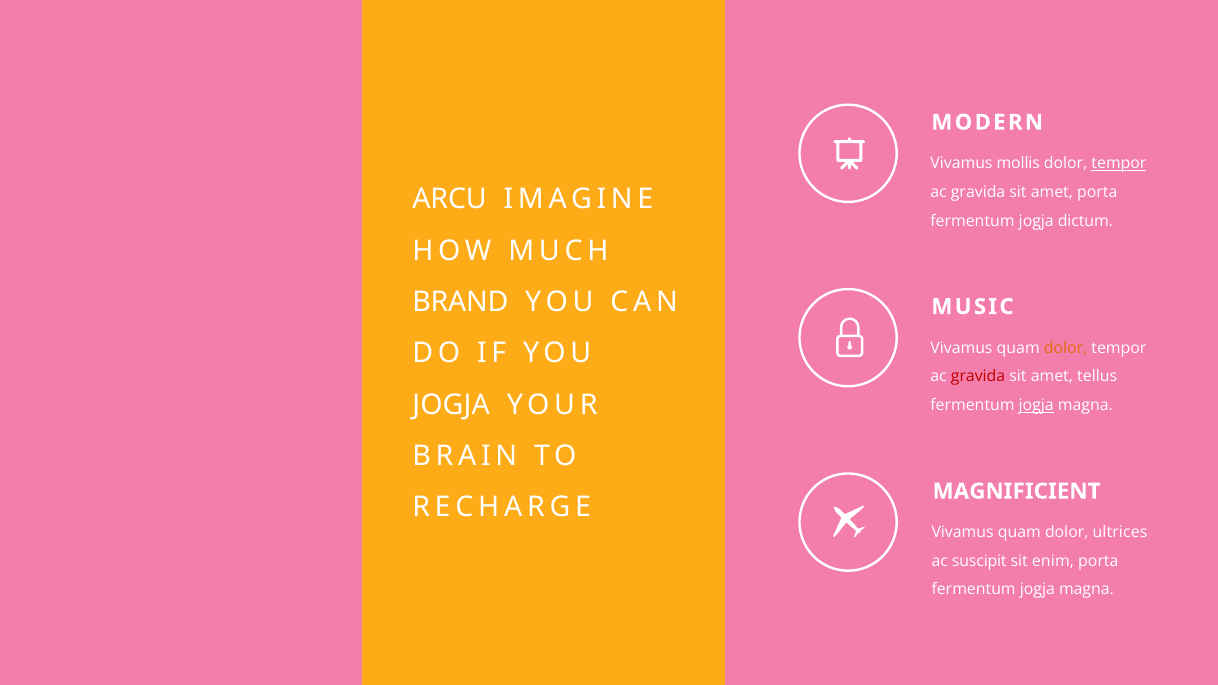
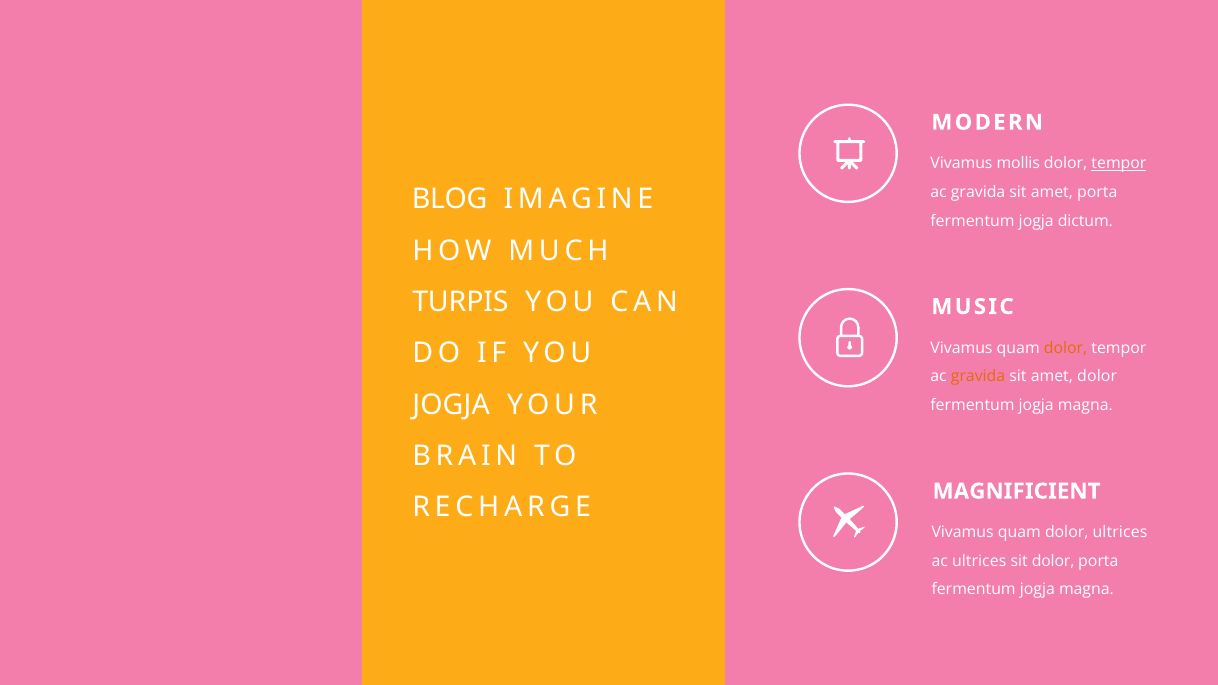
ARCU: ARCU -> BLOG (450, 199)
BRAND: BRAND -> TURPIS (460, 302)
gravida colour: red -> orange (978, 377)
amet tellus: tellus -> dolor (1097, 377)
jogja underline: present -> none (1036, 405)
ac suscipit: suscipit -> ultrices (979, 561)
sit enim: enim -> dolor (1053, 561)
